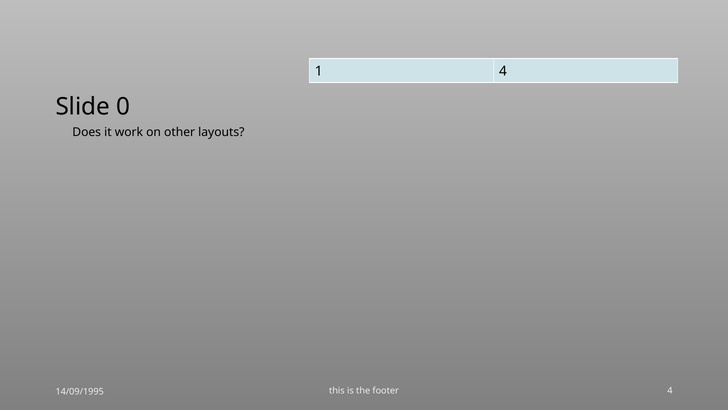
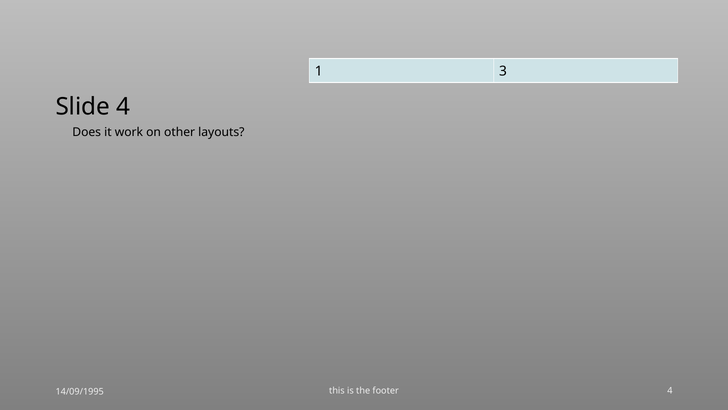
1 4: 4 -> 3 (503, 71)
Slide 0: 0 -> 4 (123, 107)
